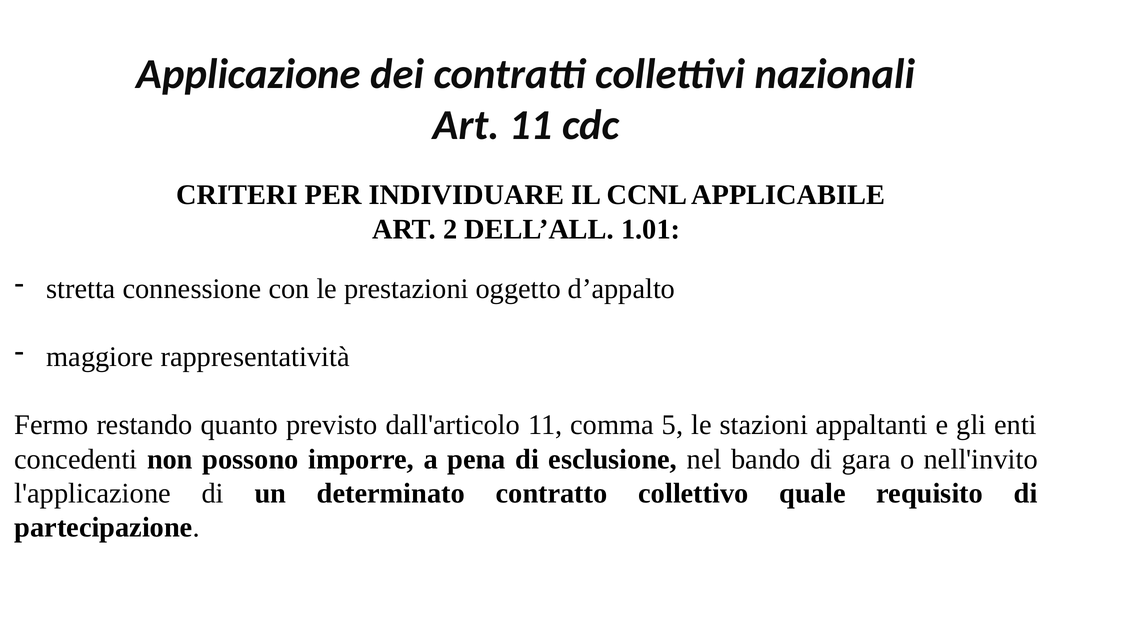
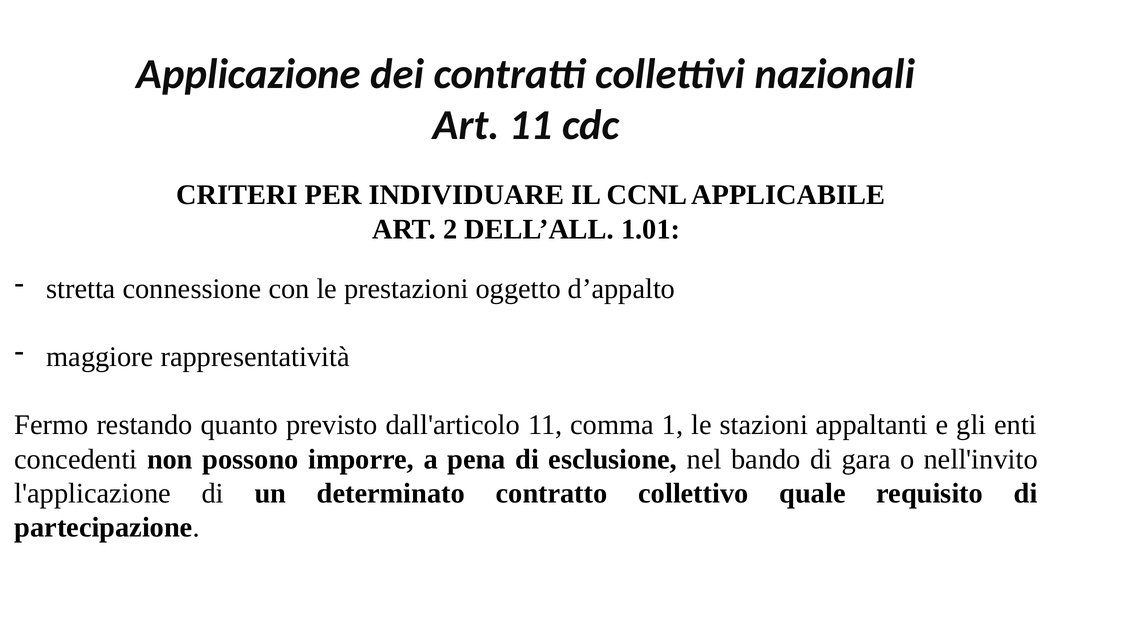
5: 5 -> 1 (673, 425)
